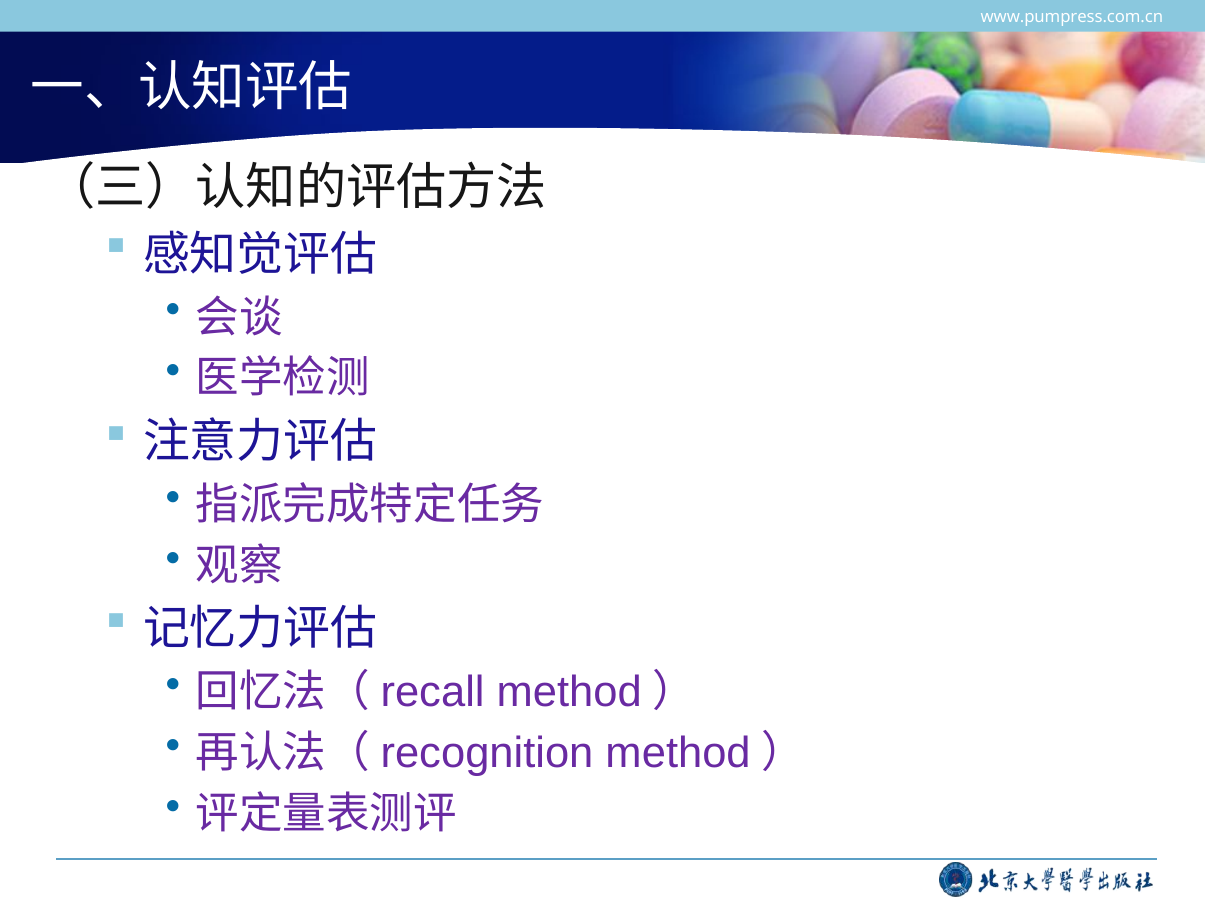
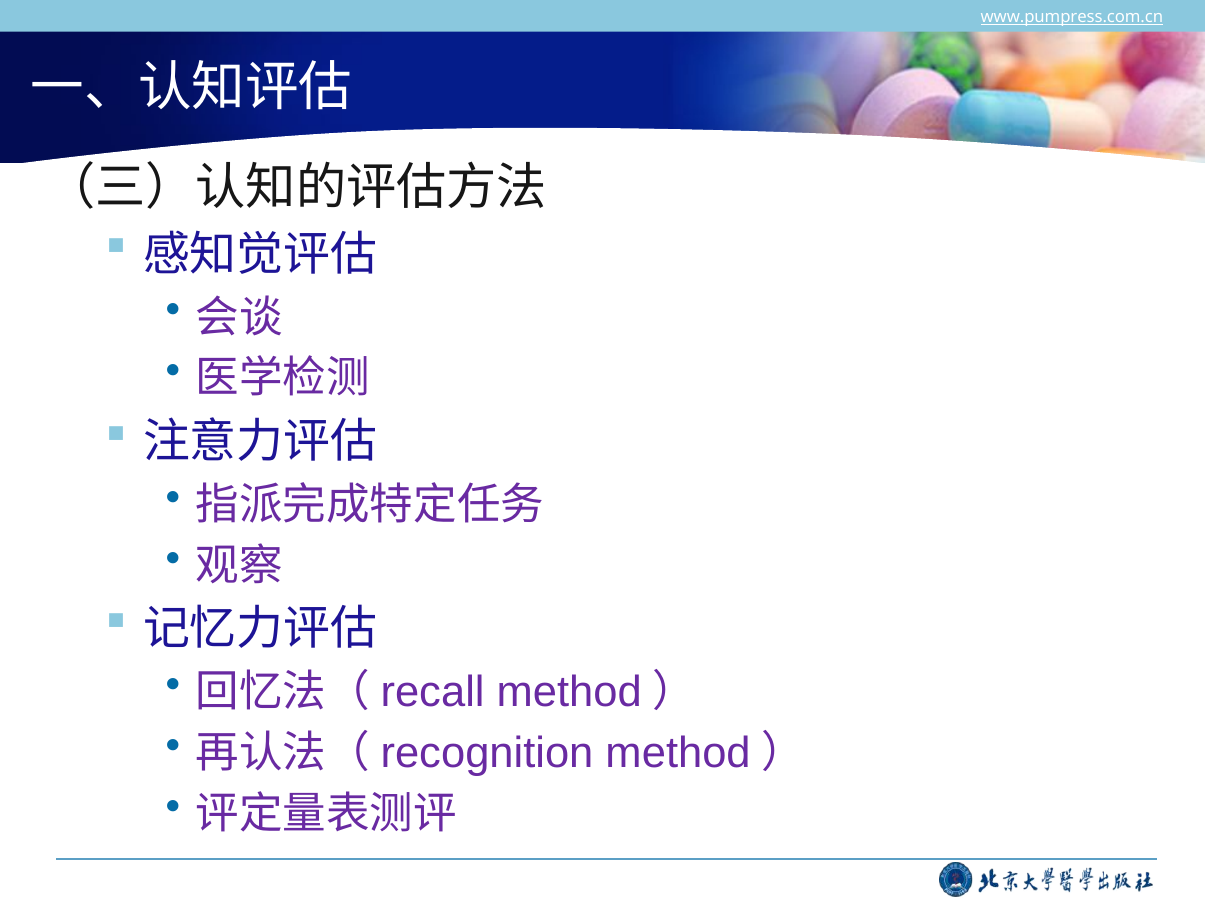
www.pumpress.com.cn underline: none -> present (1072, 17)
